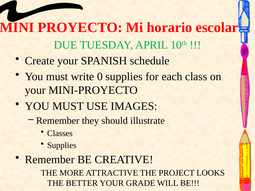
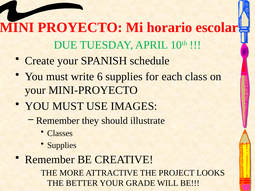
0: 0 -> 6 (100, 77)
